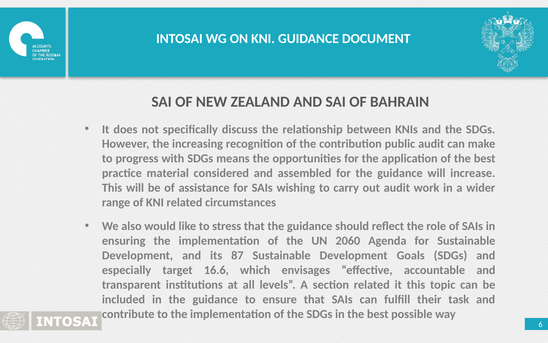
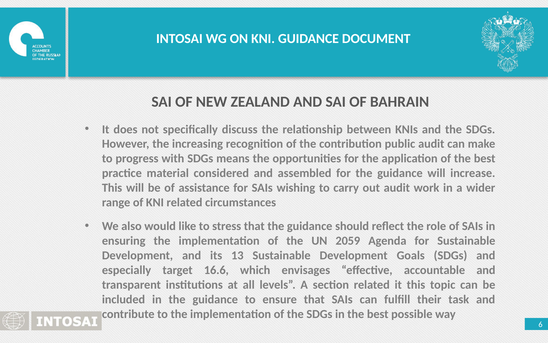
2060: 2060 -> 2059 (348, 241)
87: 87 -> 13 (237, 255)
